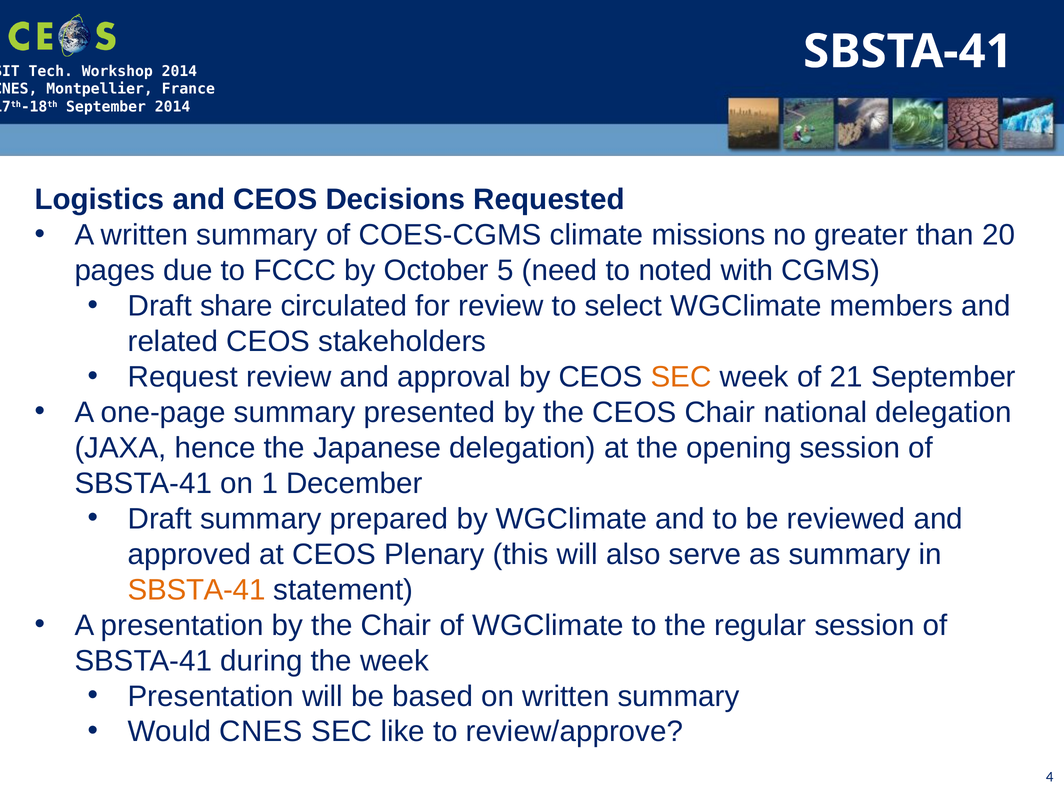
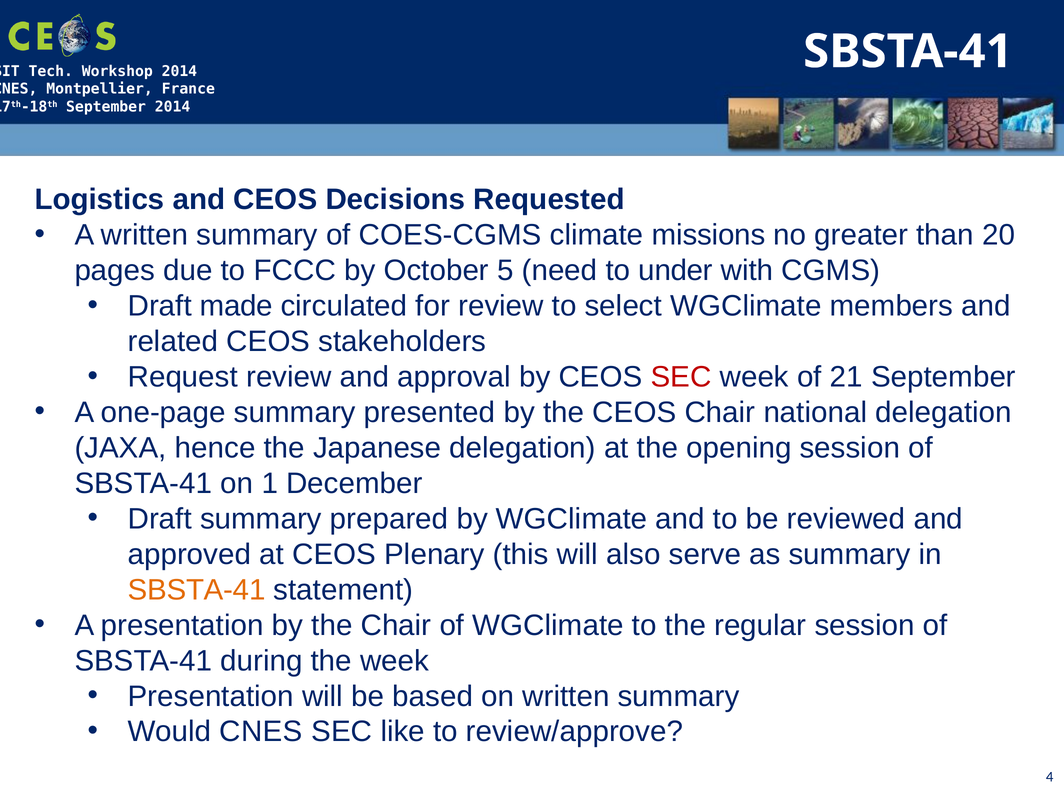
noted: noted -> under (676, 270)
share: share -> made (236, 306)
SEC colour: orange -> red (681, 377)
